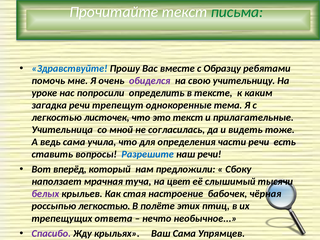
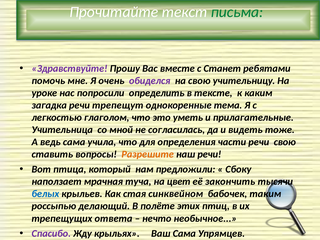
Здравствуйте colour: blue -> purple (70, 68)
Образцу: Образцу -> Станет (222, 68)
листочек: листочек -> глаголом (107, 117)
это текст: текст -> уметь (188, 117)
речи есть: есть -> свою (285, 142)
Разрешите colour: blue -> orange (148, 154)
вперёд: вперёд -> птица (70, 169)
слышимый: слышимый -> закончить (230, 182)
белых colour: purple -> blue (45, 194)
настроение: настроение -> синквейном (176, 194)
чёрная: чёрная -> таким (265, 194)
россыпью легкостью: легкостью -> делающий (104, 206)
